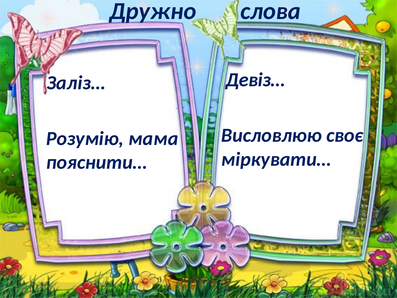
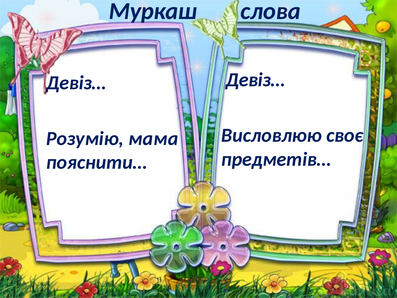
Дружно: Дружно -> Муркаш (153, 11)
Заліз…: Заліз… -> Девіз… (76, 83)
міркувати…: міркувати… -> предметів… (276, 159)
